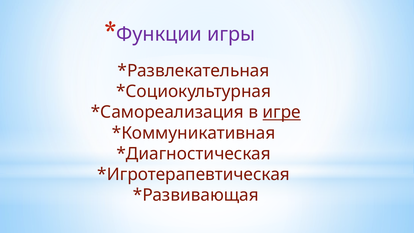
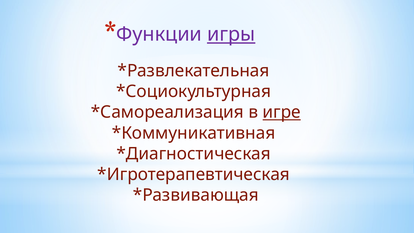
игры underline: none -> present (231, 34)
